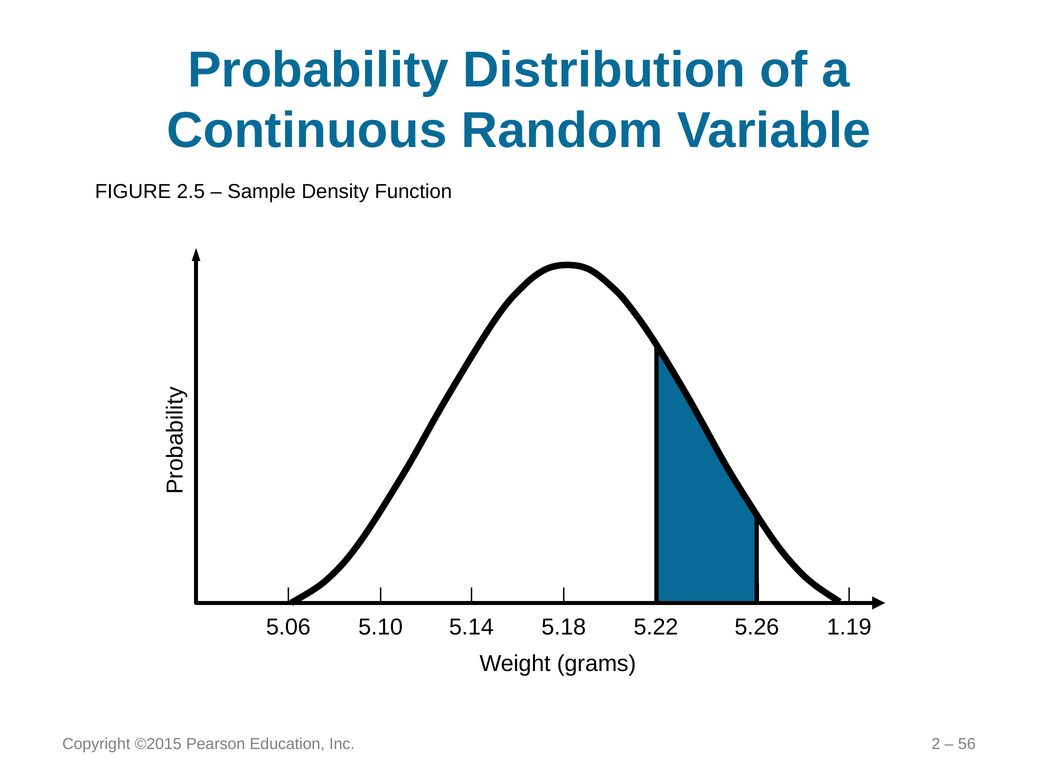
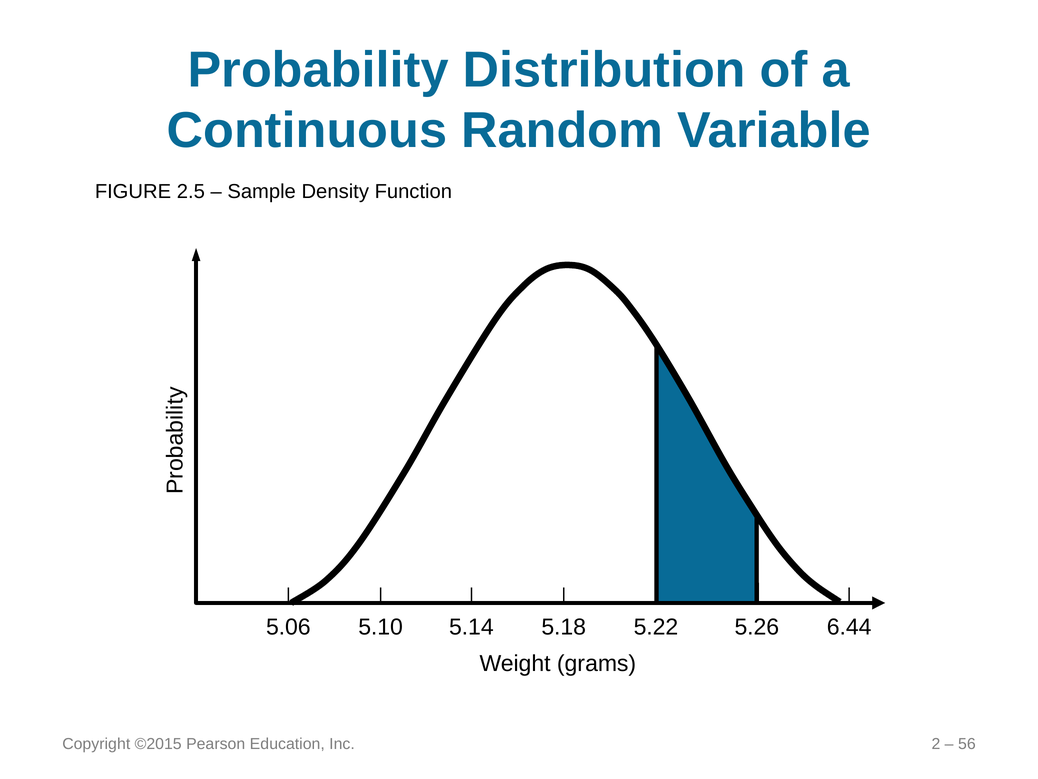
1.19: 1.19 -> 6.44 (849, 627)
